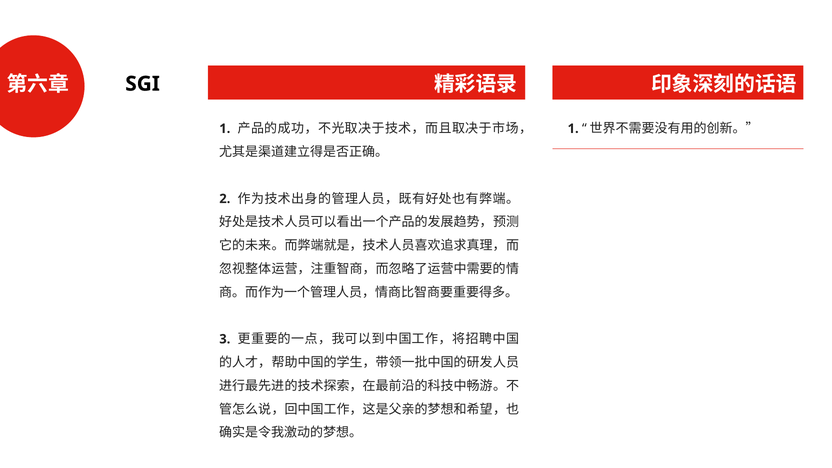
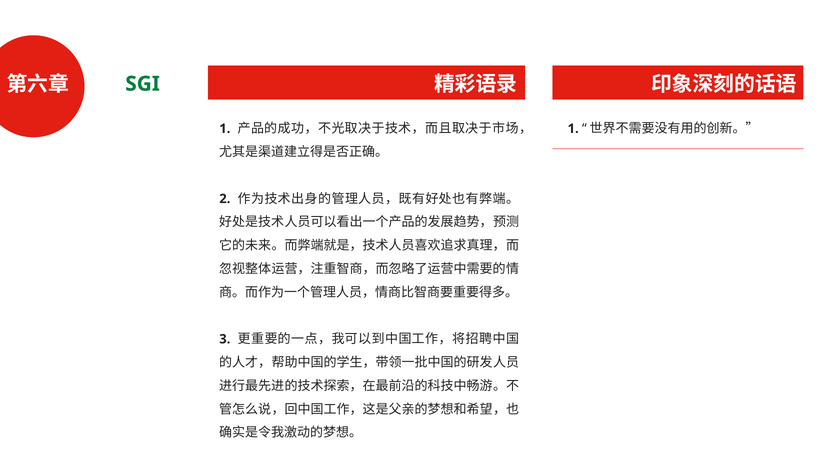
SGI colour: black -> green (143, 84)
